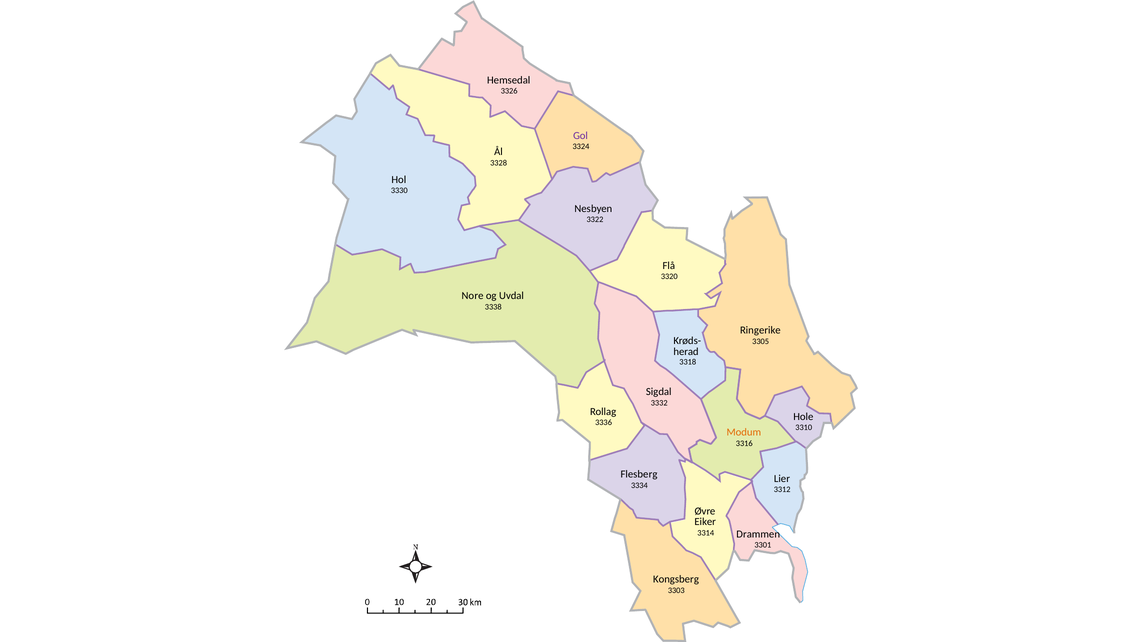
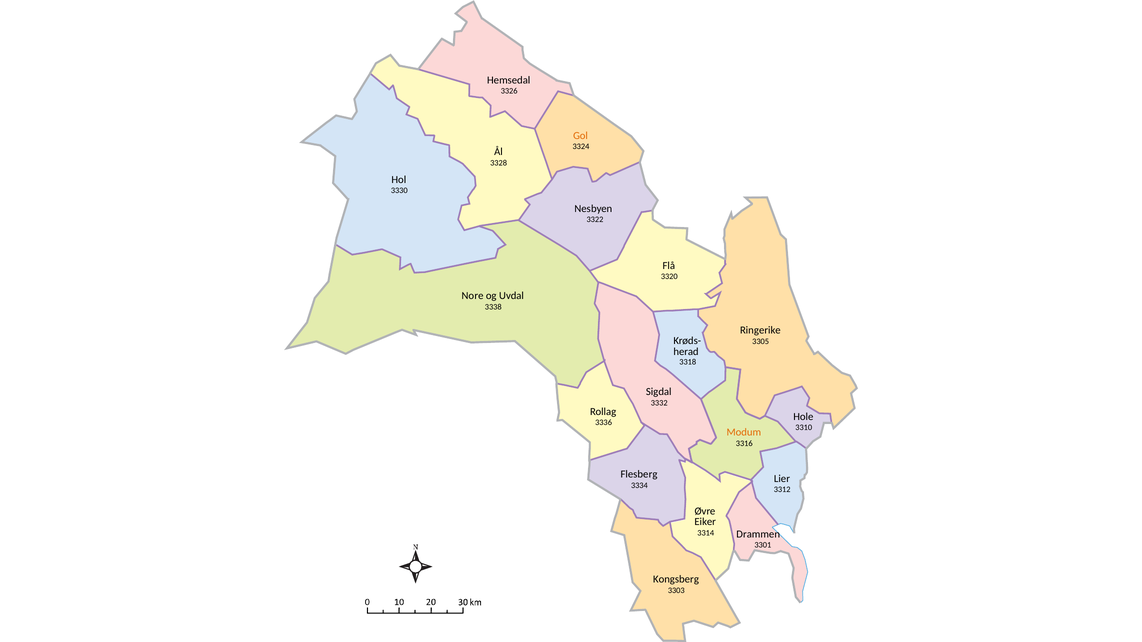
Gol colour: purple -> orange (581, 136)
